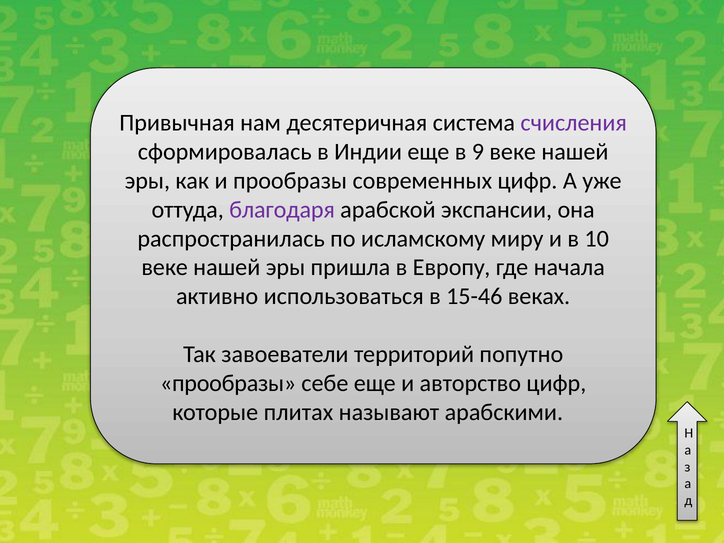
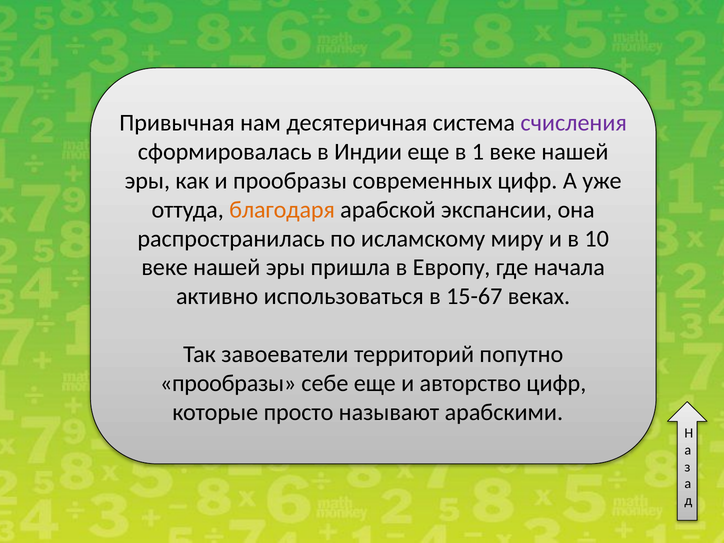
9: 9 -> 1 (478, 152)
благодаря colour: purple -> orange (282, 210)
15-46: 15-46 -> 15-67 (474, 296)
плитах: плитах -> просто (299, 412)
